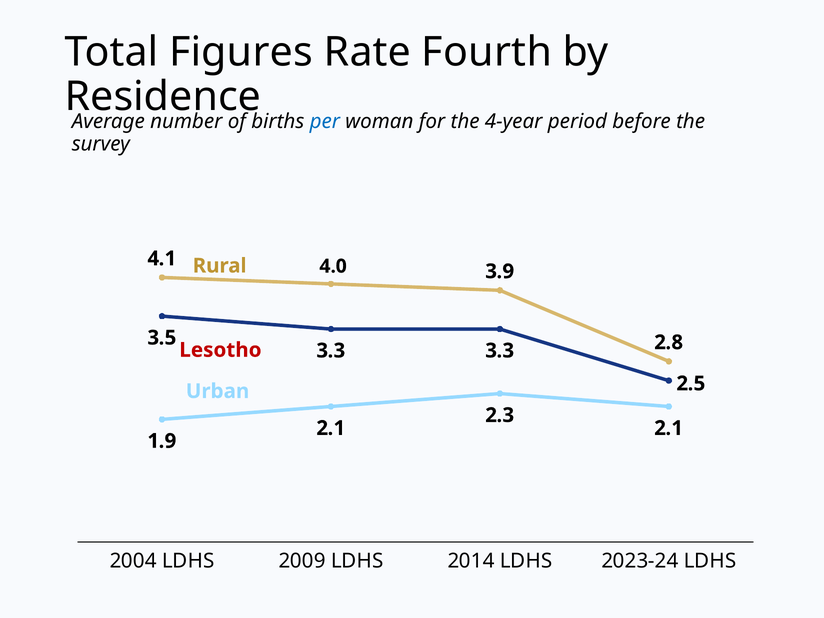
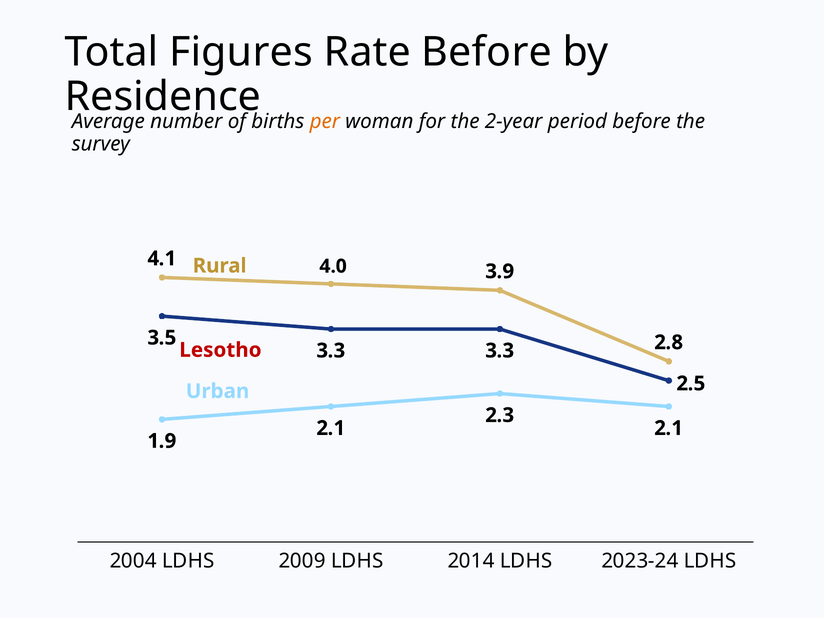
Rate Fourth: Fourth -> Before (487, 52)
per colour: blue -> orange (325, 122)
4-year: 4-year -> 2-year (514, 122)
